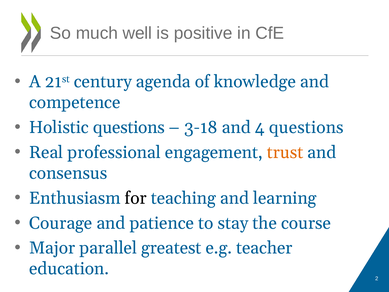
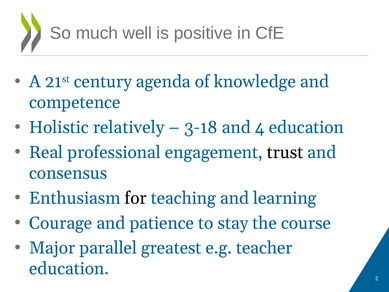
Holistic questions: questions -> relatively (129, 127)
4 questions: questions -> education (306, 127)
trust colour: orange -> black (285, 152)
